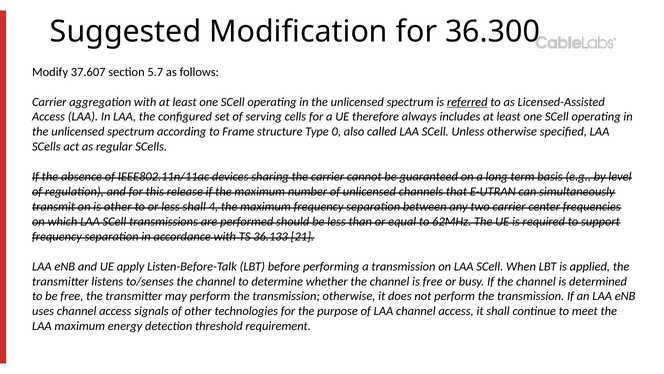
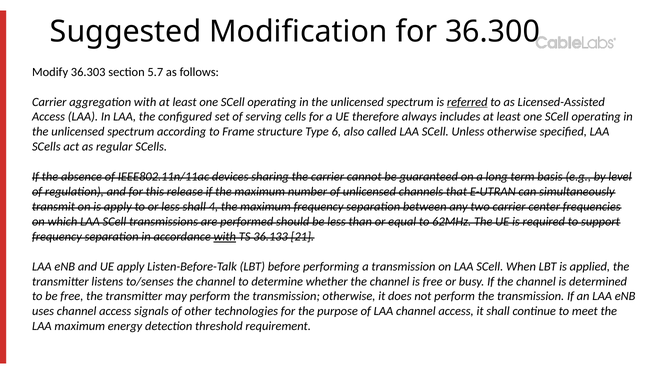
37.607: 37.607 -> 36.303 (88, 72)
0: 0 -> 6 (336, 132)
is other: other -> apply (118, 206)
with underline: none -> present (225, 236)
